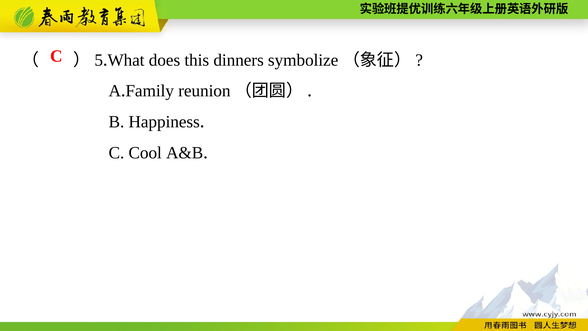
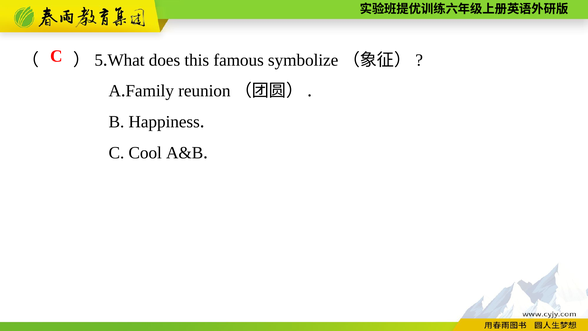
dinners: dinners -> famous (239, 60)
